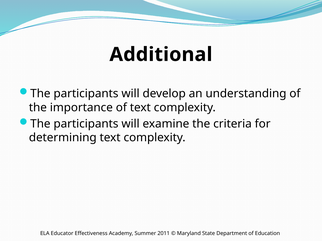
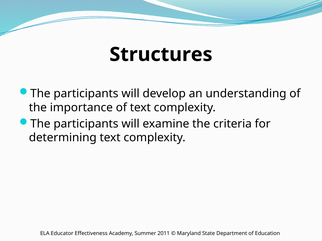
Additional: Additional -> Structures (161, 55)
